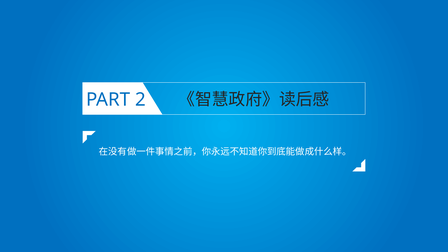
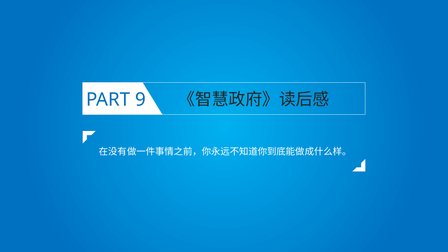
2: 2 -> 9 (140, 100)
